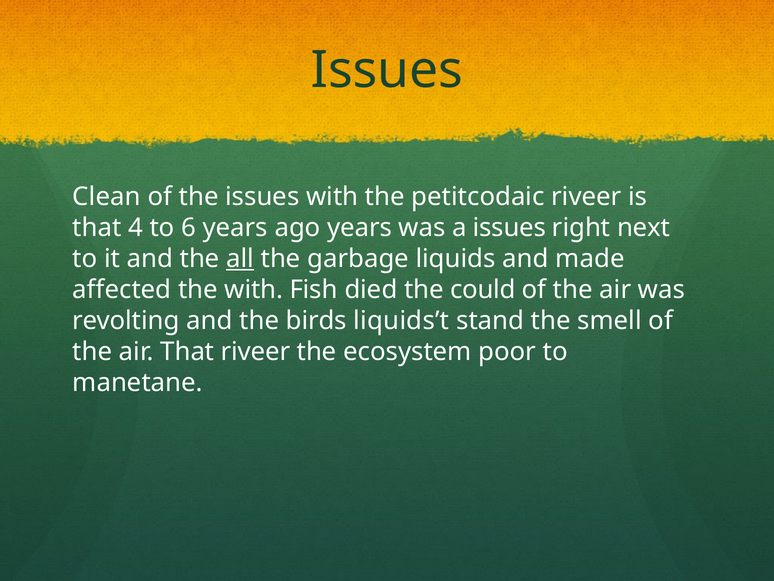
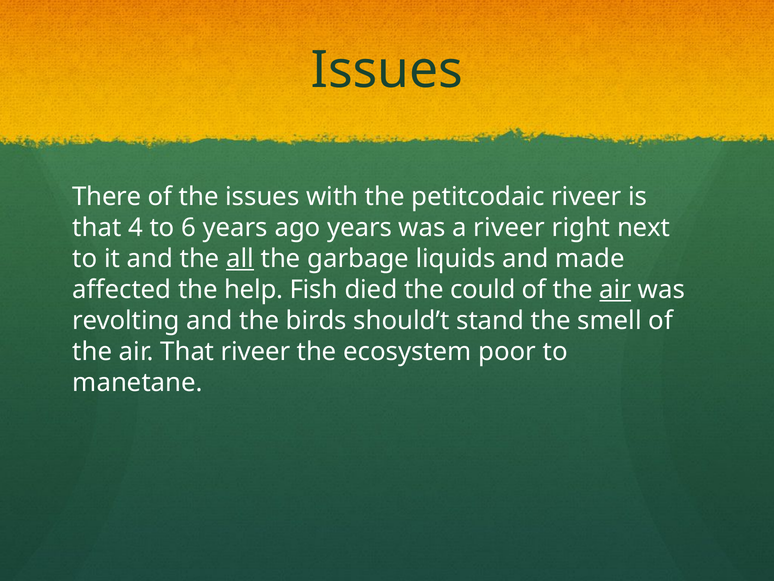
Clean: Clean -> There (107, 196)
a issues: issues -> riveer (509, 227)
the with: with -> help (254, 289)
air underline: none -> present (615, 289)
liquids’t: liquids’t -> should’t (401, 320)
